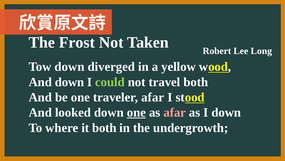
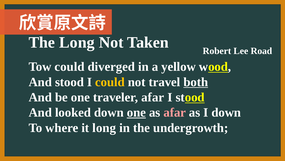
The Frost: Frost -> Long (77, 42)
Long: Long -> Road (261, 51)
Tow down: down -> could (70, 66)
And down: down -> stood (69, 82)
could colour: light green -> yellow (110, 82)
both underline: none -> present (196, 82)
it both: both -> long (104, 127)
